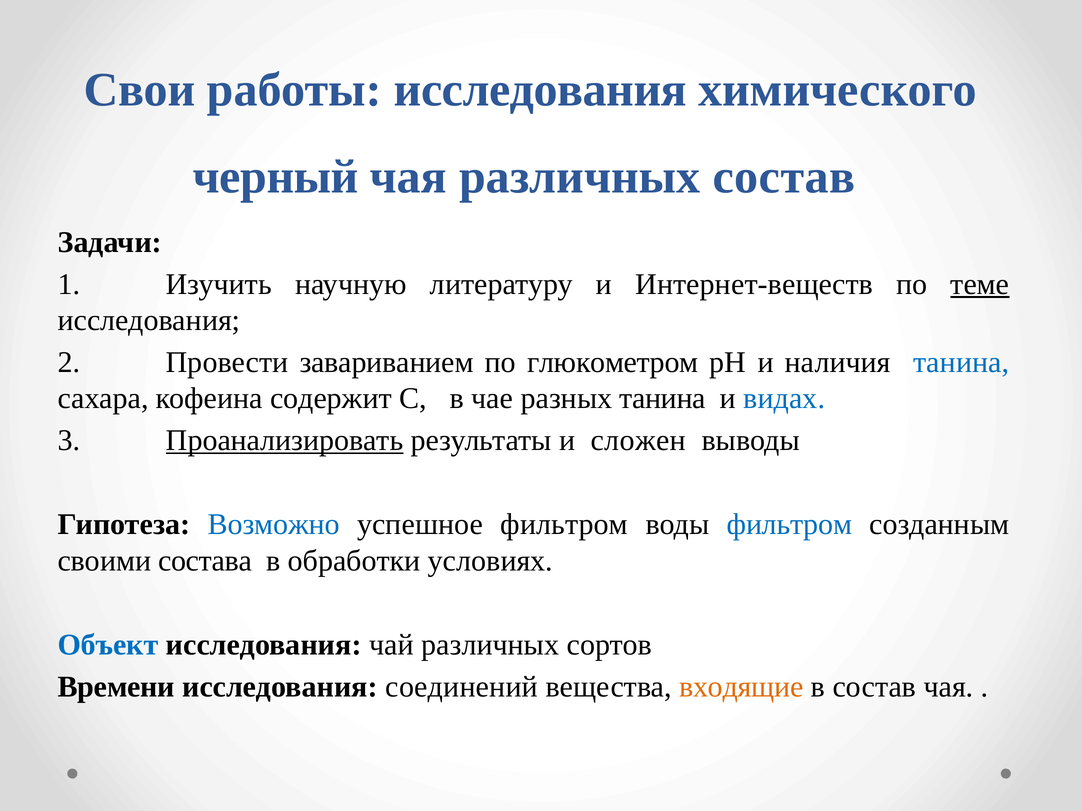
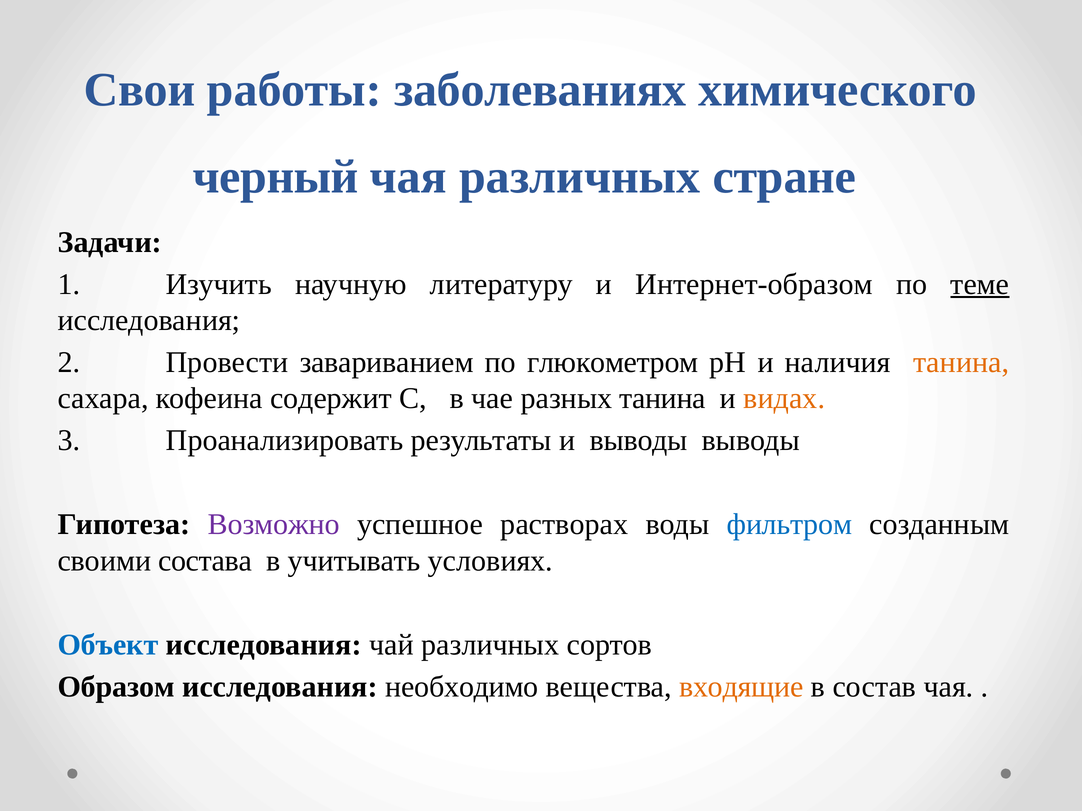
работы исследования: исследования -> заболеваниях (540, 90)
различных состав: состав -> стране (784, 177)
Интернет-веществ: Интернет-веществ -> Интернет-образом (754, 284)
танина colour: blue -> orange (961, 363)
видах colour: blue -> orange (784, 399)
Проанализировать underline: present -> none (285, 441)
и сложен: сложен -> выводы (639, 441)
Возможно colour: blue -> purple (274, 525)
успешное фильтром: фильтром -> растворах (564, 525)
обработки: обработки -> учитывать (354, 561)
Времени: Времени -> Образом (116, 687)
соединений: соединений -> необходимо (462, 687)
